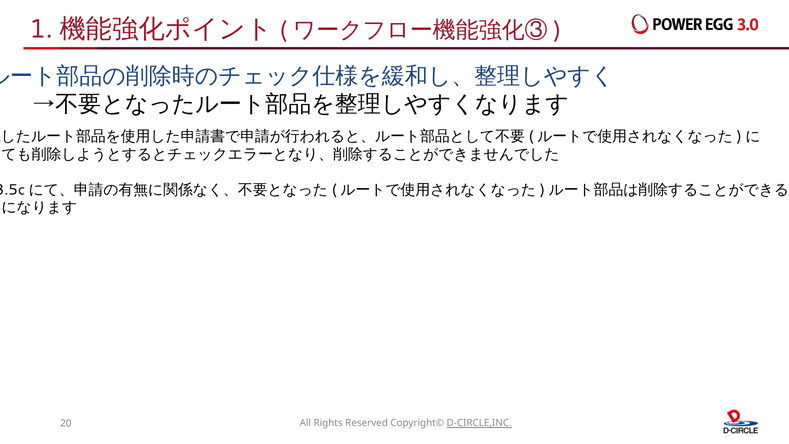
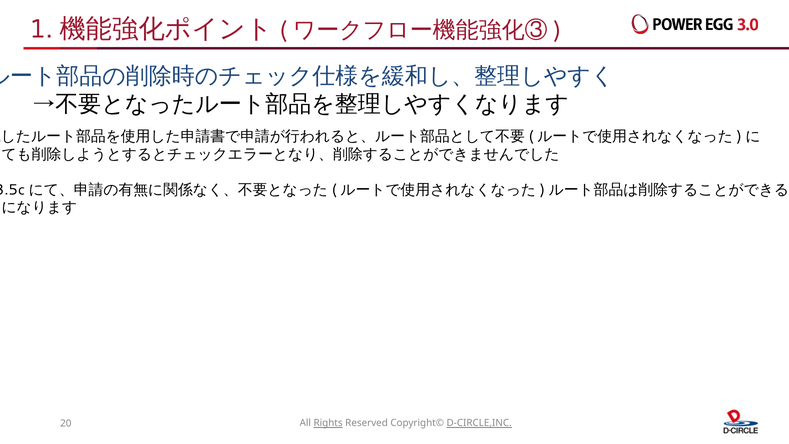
Rights underline: none -> present (328, 423)
